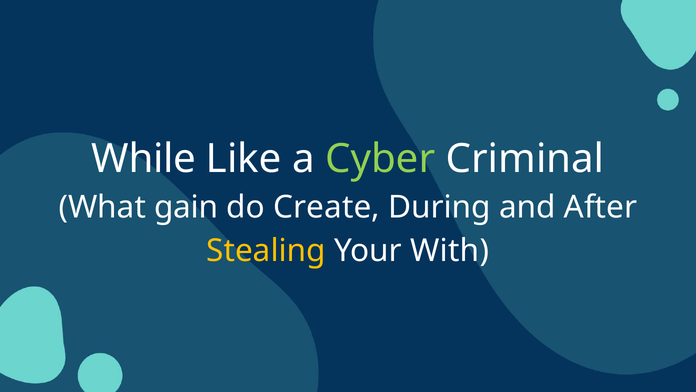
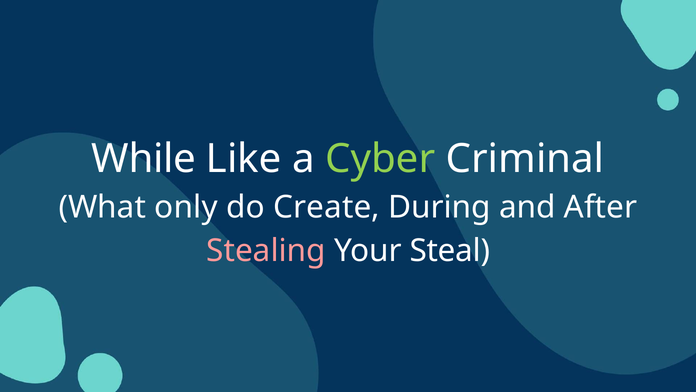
gain: gain -> only (186, 207)
Stealing colour: yellow -> pink (266, 250)
With: With -> Steal (450, 250)
